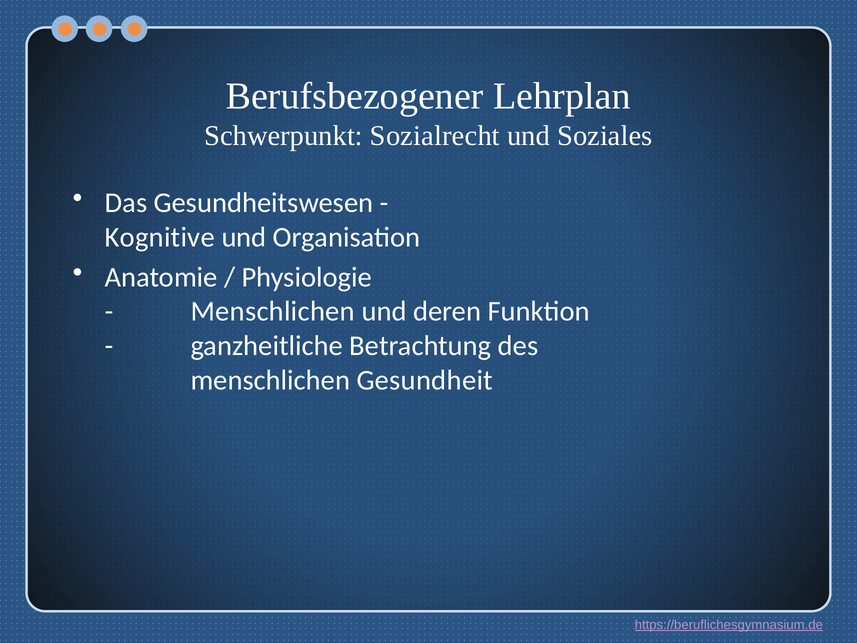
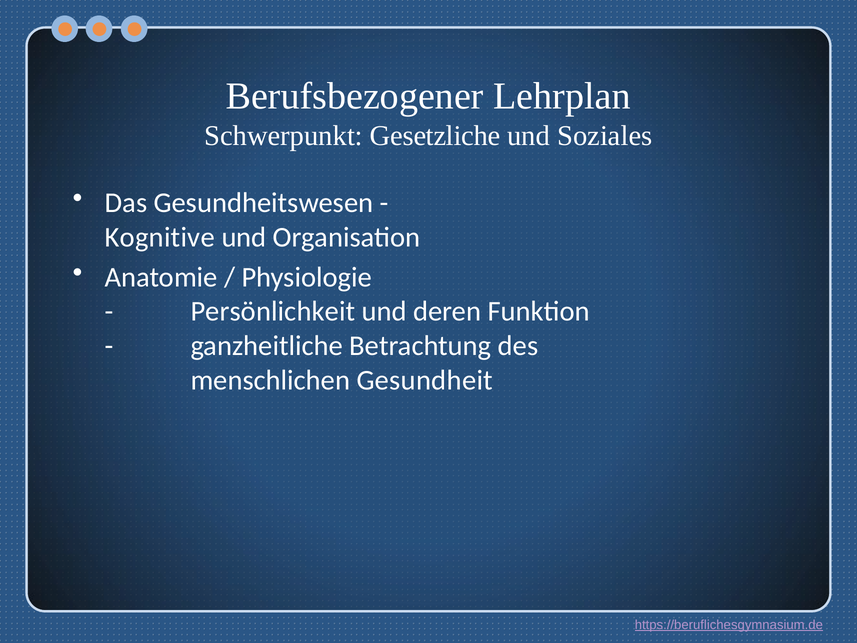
Sozialrecht: Sozialrecht -> Gesetzliche (435, 136)
Menschlichen: Menschlichen -> Persönlichkeit (273, 311)
